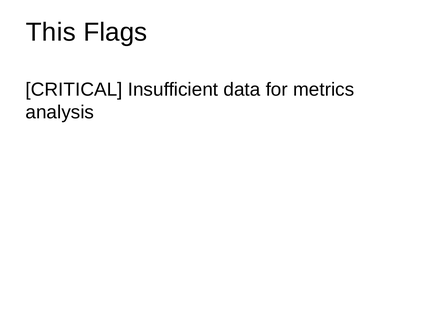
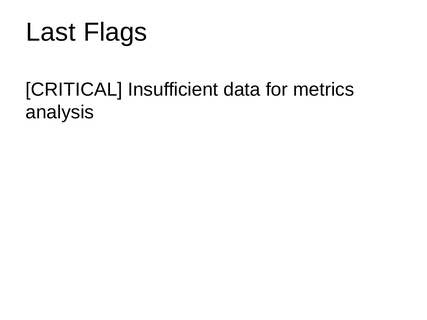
This: This -> Last (51, 32)
